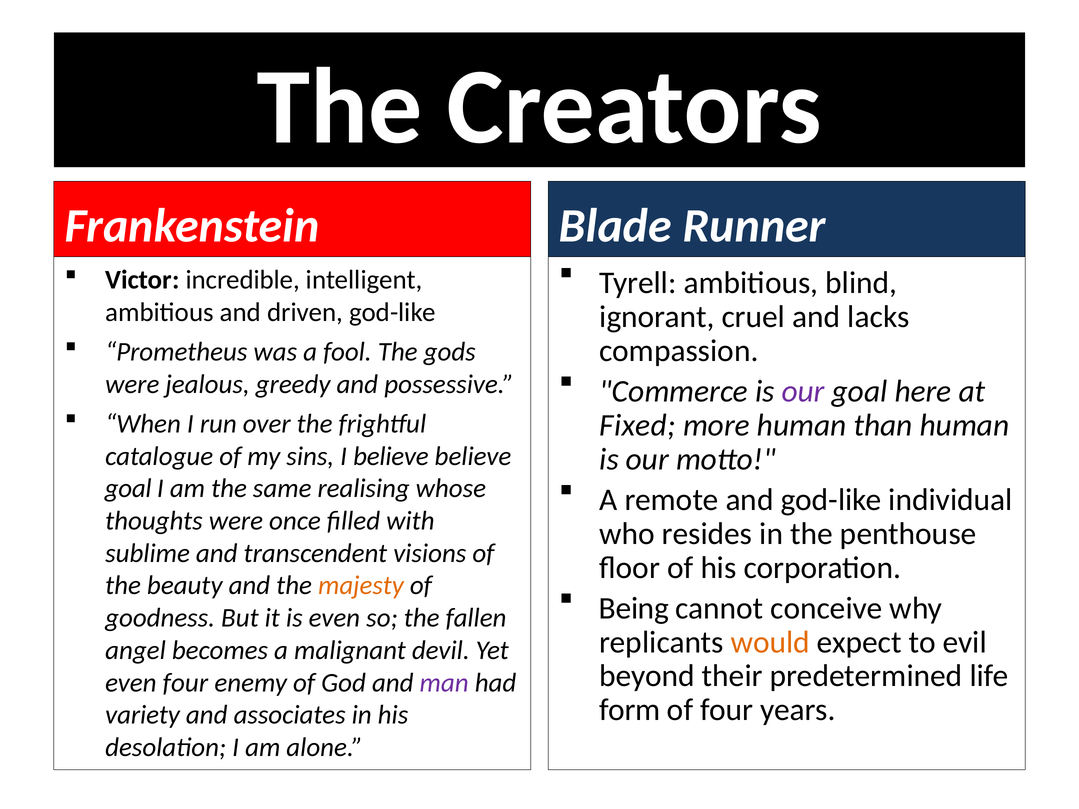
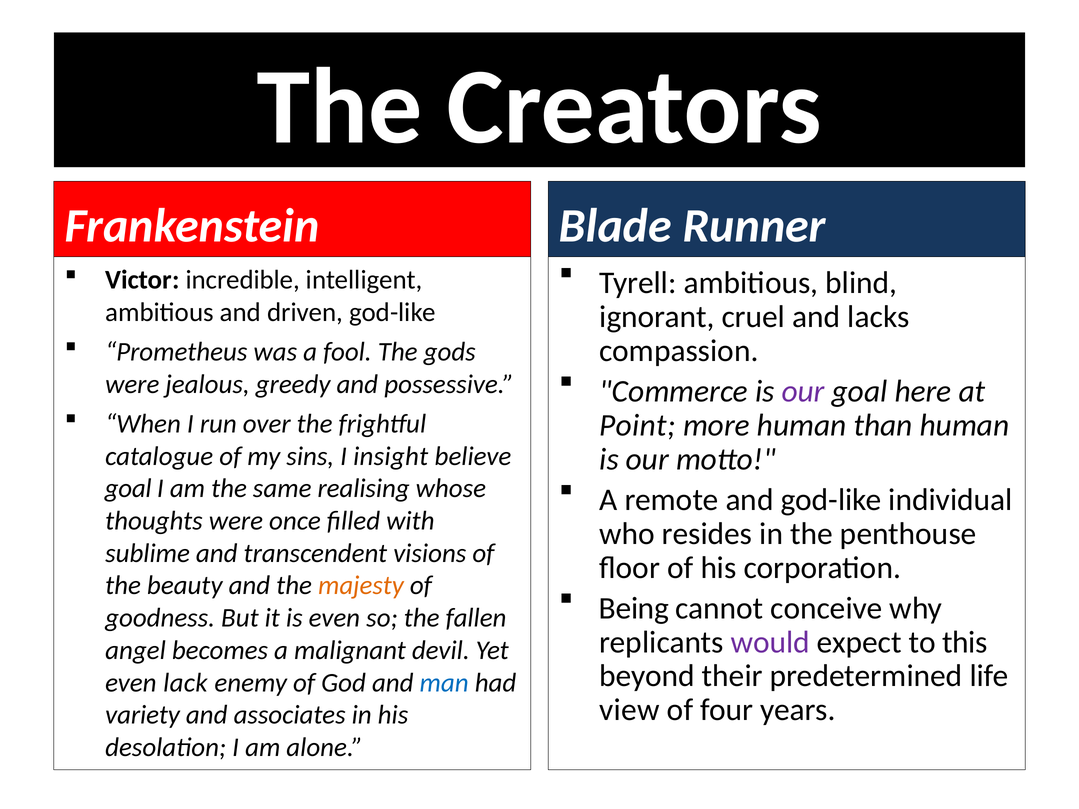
Fixed: Fixed -> Point (637, 426)
I believe: believe -> insight (391, 456)
would colour: orange -> purple (770, 642)
evil: evil -> this (965, 642)
even four: four -> lack (185, 683)
man colour: purple -> blue (444, 683)
form: form -> view (629, 710)
